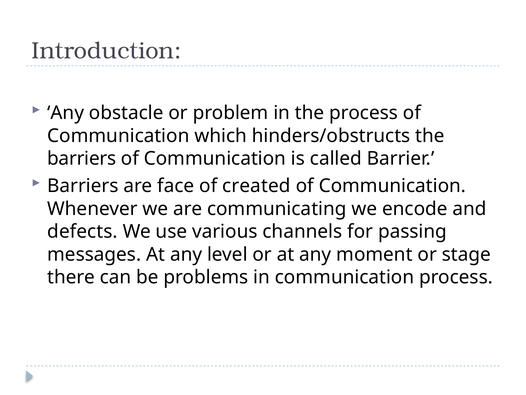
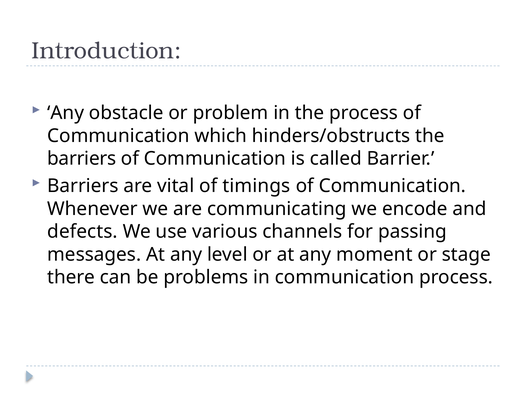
face: face -> vital (176, 186)
created: created -> timings (256, 186)
